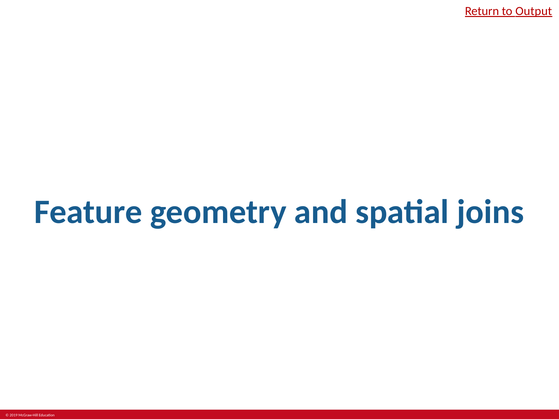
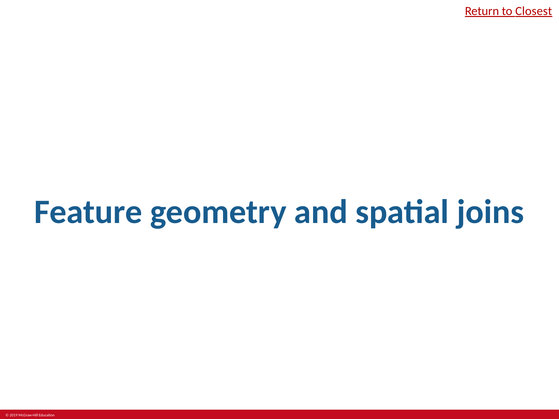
Output: Output -> Closest (534, 11)
